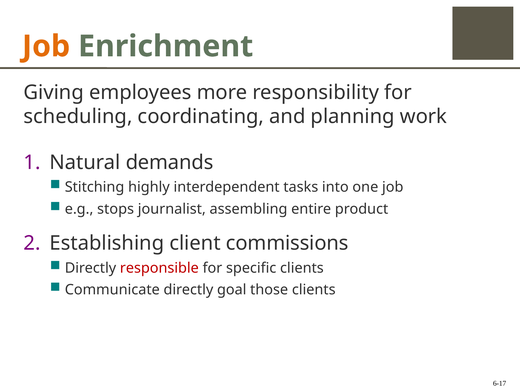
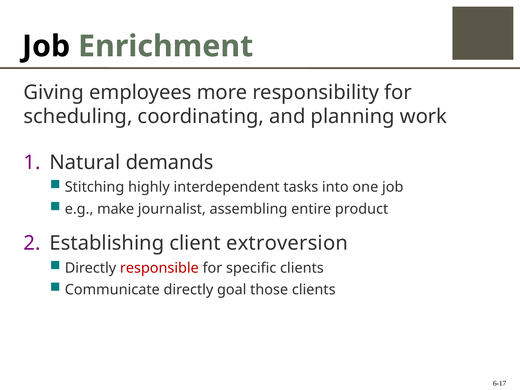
Job colour: orange -> black (46, 46)
stops: stops -> make (116, 209)
commissions: commissions -> extroversion (287, 243)
